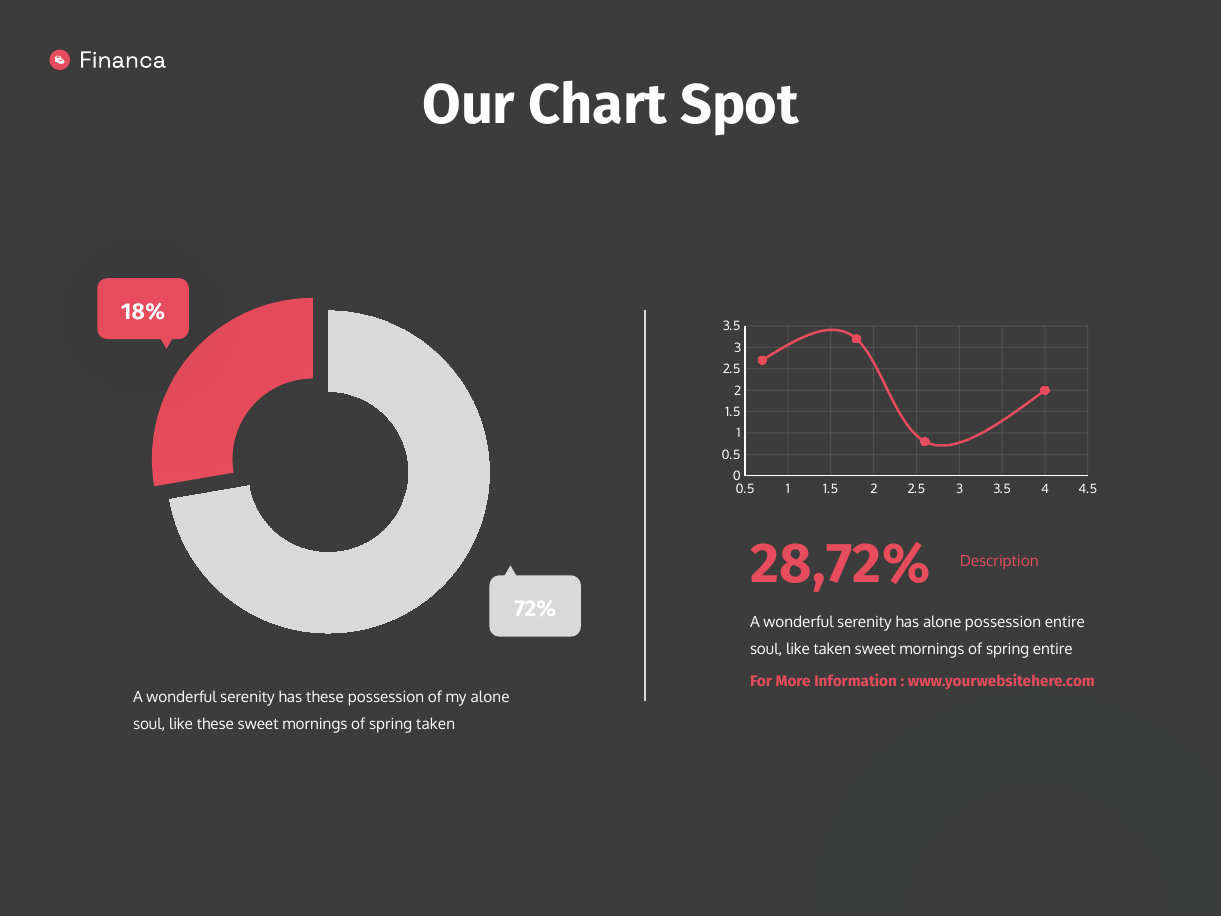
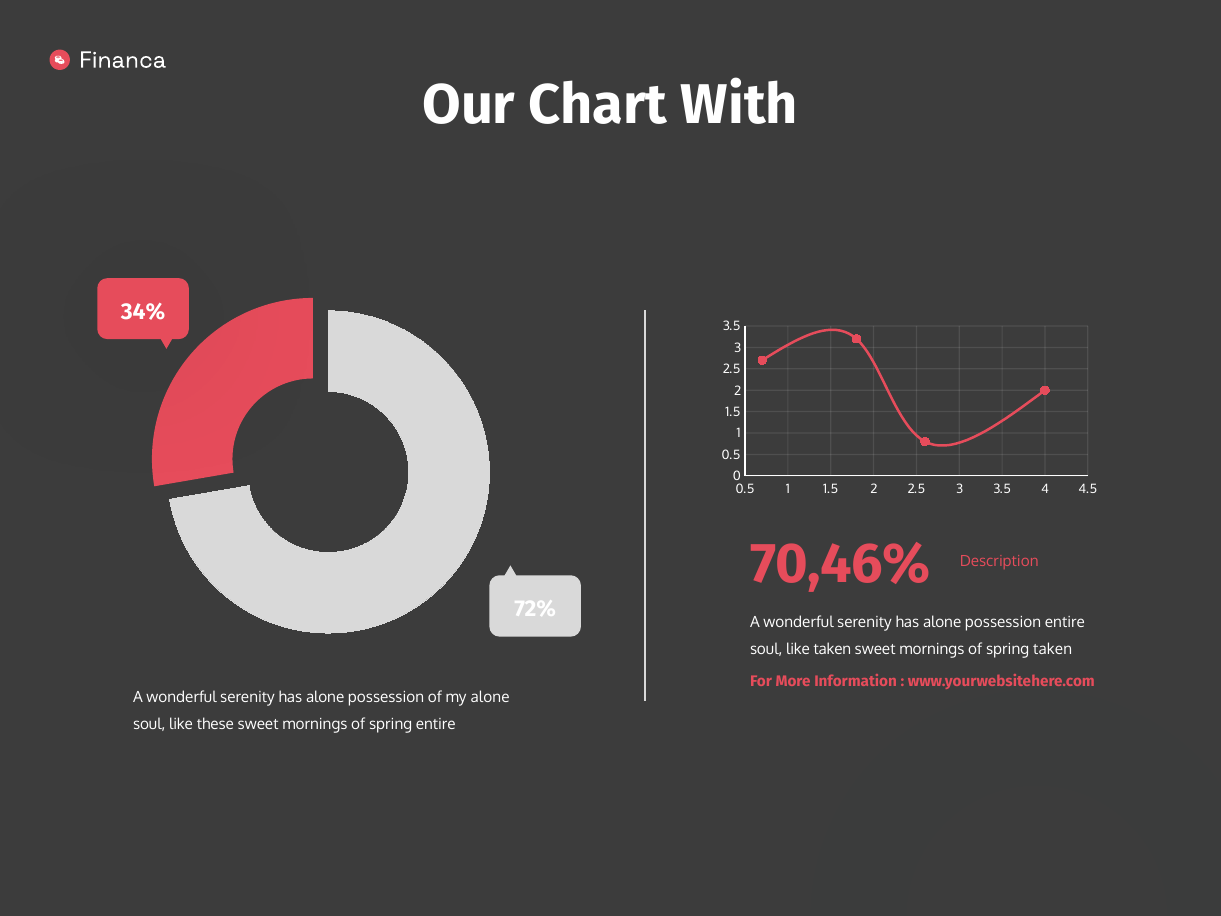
Spot: Spot -> With (739, 105)
18%: 18% -> 34% (143, 311)
28,72%: 28,72% -> 70,46% (841, 564)
spring entire: entire -> taken (1053, 650)
these: these -> alone (325, 697)
spring taken: taken -> entire (436, 725)
